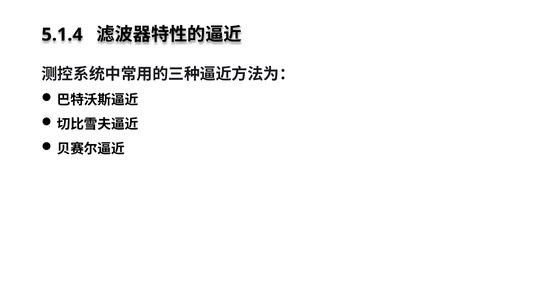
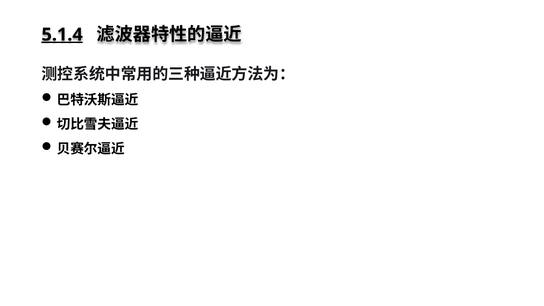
5.1.4 underline: none -> present (62, 35)
